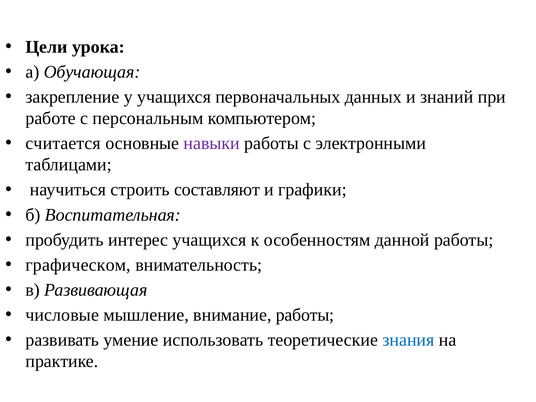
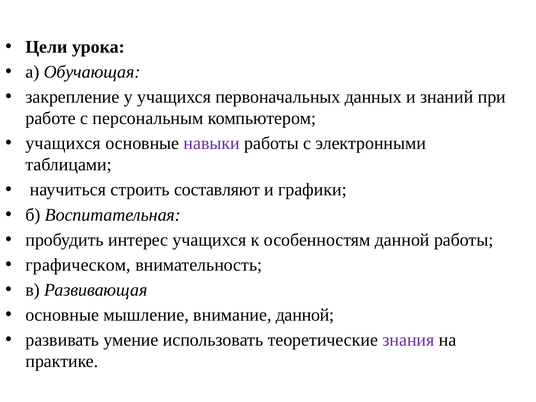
считается: считается -> учащихся (63, 143)
числовые: числовые -> основные (62, 315)
внимание работы: работы -> данной (305, 315)
знания colour: blue -> purple (408, 340)
